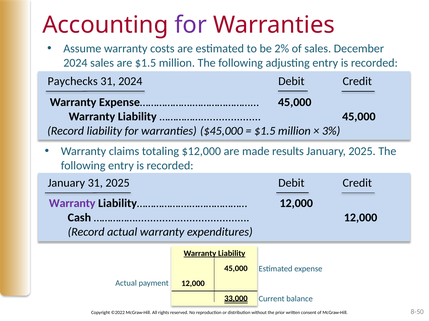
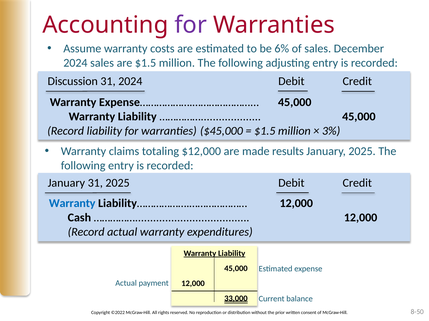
2%: 2% -> 6% (282, 49)
Paychecks: Paychecks -> Discussion (73, 82)
Warranty colour: purple -> blue (72, 204)
